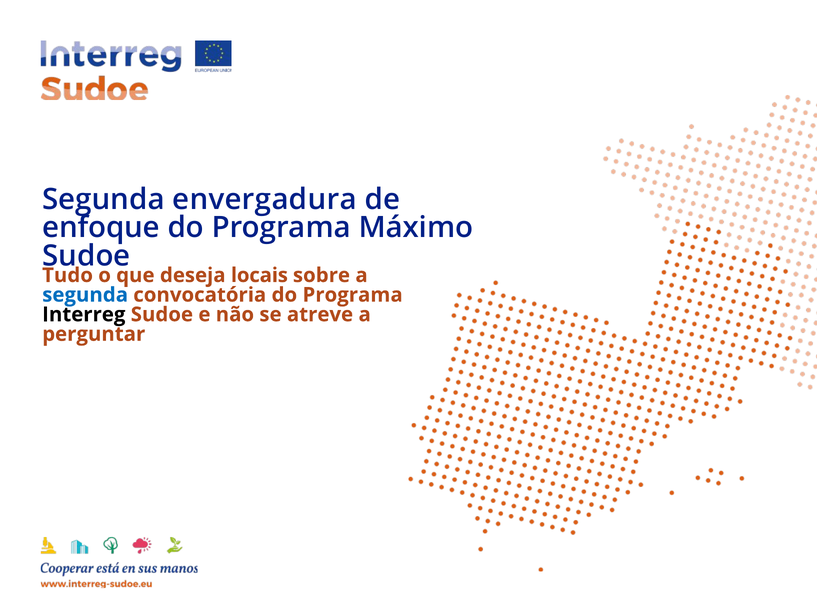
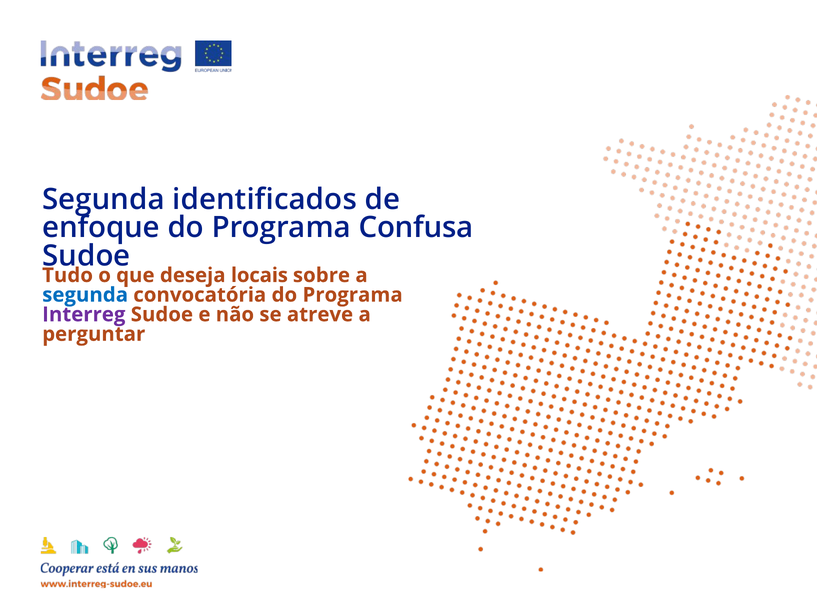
envergadura: envergadura -> identificados (265, 200)
Máximo: Máximo -> Confusa (416, 228)
Interreg colour: black -> purple (84, 315)
